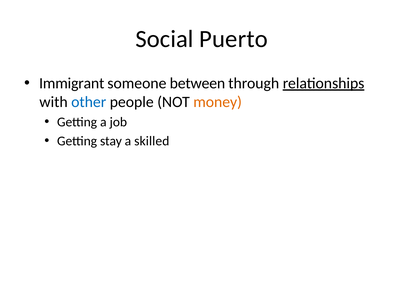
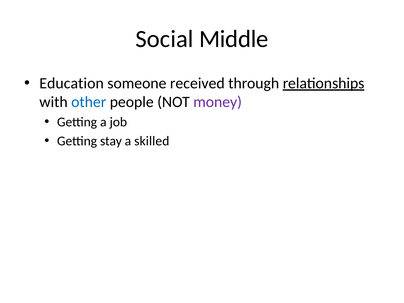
Puerto: Puerto -> Middle (234, 39)
Immigrant: Immigrant -> Education (72, 83)
between: between -> received (197, 83)
money colour: orange -> purple (218, 102)
